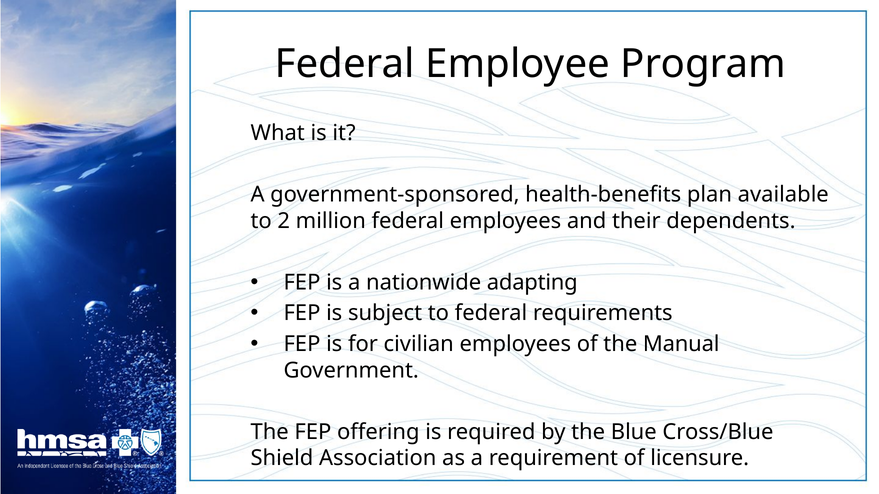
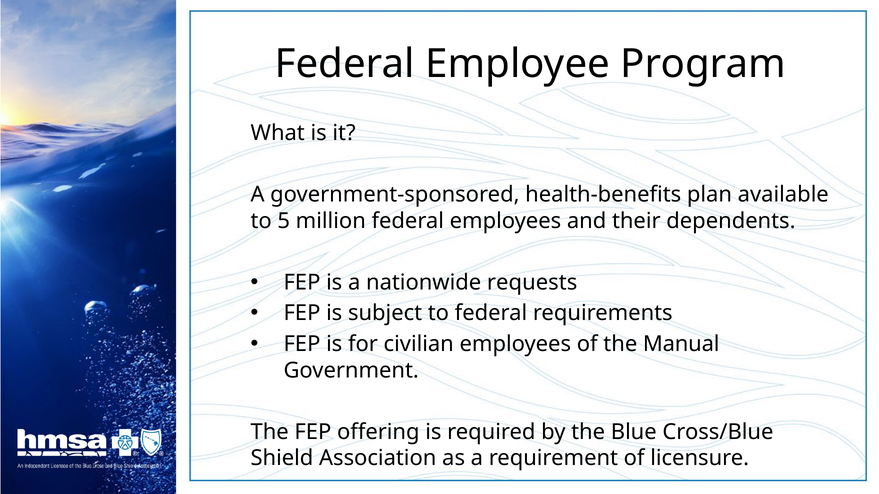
2: 2 -> 5 (284, 221)
adapting: adapting -> requests (532, 283)
